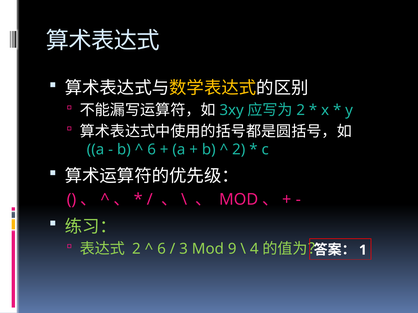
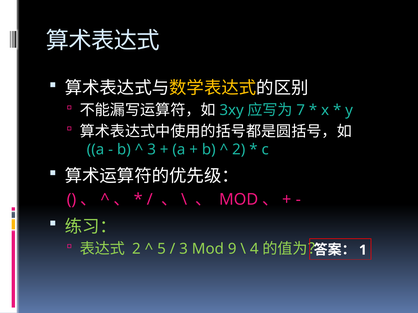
2: 2 -> 7 (301, 111)
6: 6 -> 3 (152, 150)
6: 6 -> 5 (162, 249)
